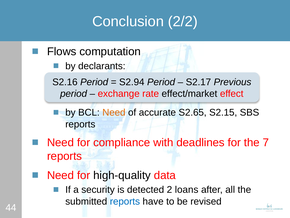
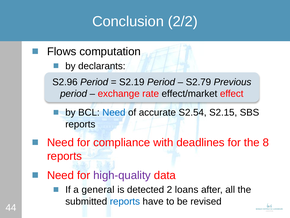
S2.16: S2.16 -> S2.96 (65, 82)
S2.94: S2.94 -> S2.19 (132, 82)
S2.17: S2.17 -> S2.79 (198, 82)
Need colour: orange -> blue (114, 112)
S2.65: S2.65 -> S2.54 (193, 112)
7: 7 -> 8 (266, 142)
high-quality colour: black -> purple (122, 175)
security: security -> general (98, 189)
